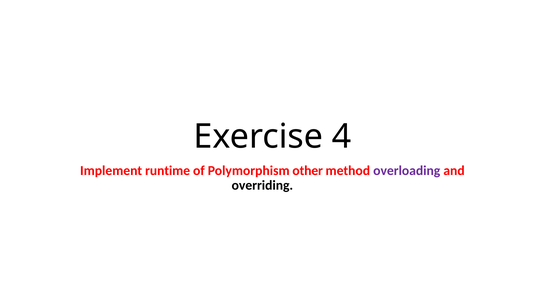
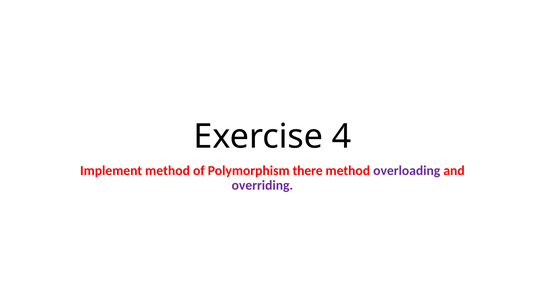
Implement runtime: runtime -> method (168, 170)
other: other -> there (308, 170)
overriding colour: black -> purple (262, 185)
